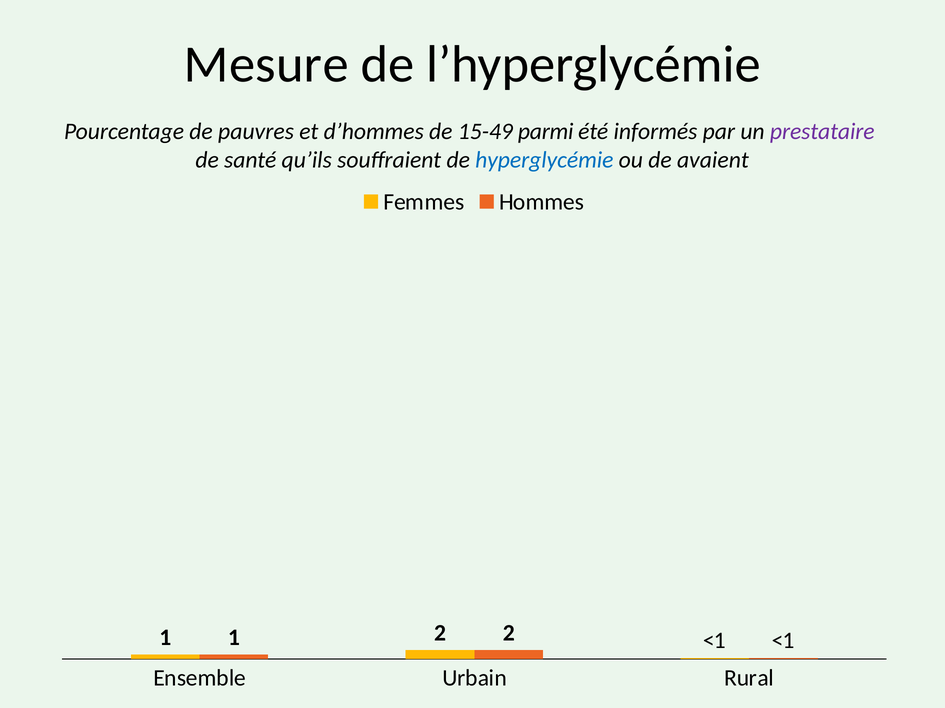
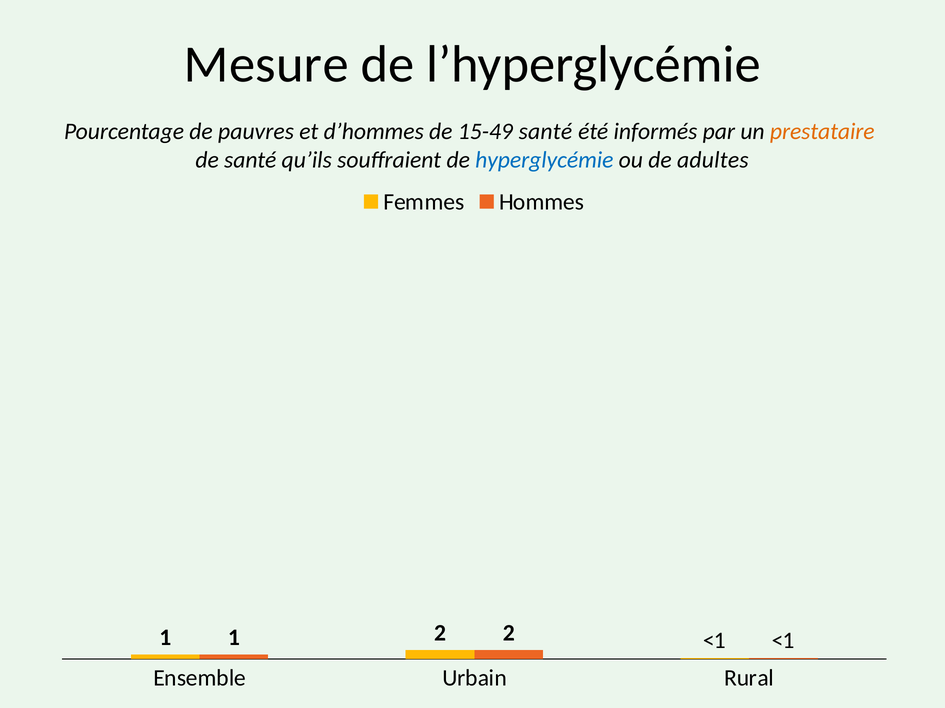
15-49 parmi: parmi -> santé (545, 132)
prestataire colour: purple -> orange (822, 132)
avaient: avaient -> adultes (713, 160)
